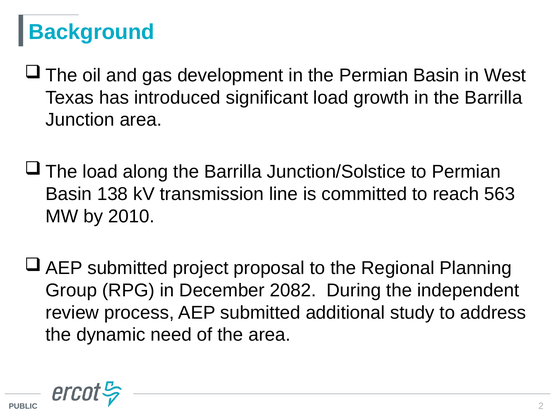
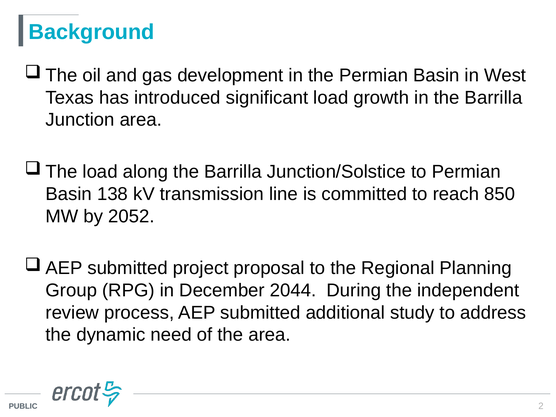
563: 563 -> 850 (500, 194)
2010: 2010 -> 2052 (131, 216)
2082: 2082 -> 2044 (293, 290)
